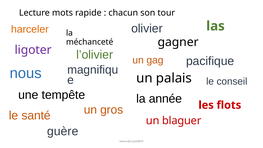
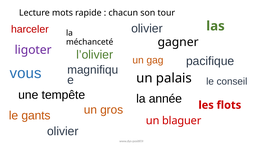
harceler colour: orange -> red (30, 29)
nous: nous -> vous (26, 73)
santé: santé -> gants (36, 115)
guère: guère -> olivier (63, 131)
